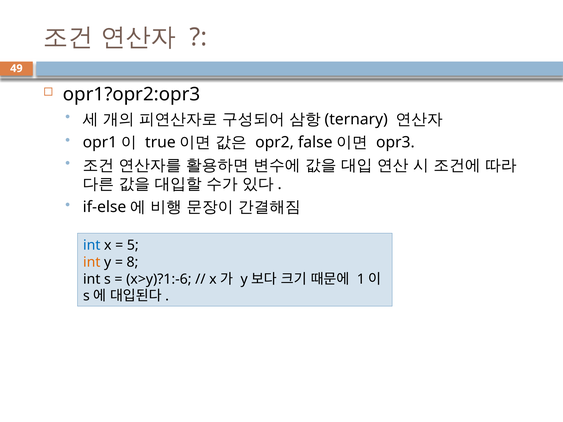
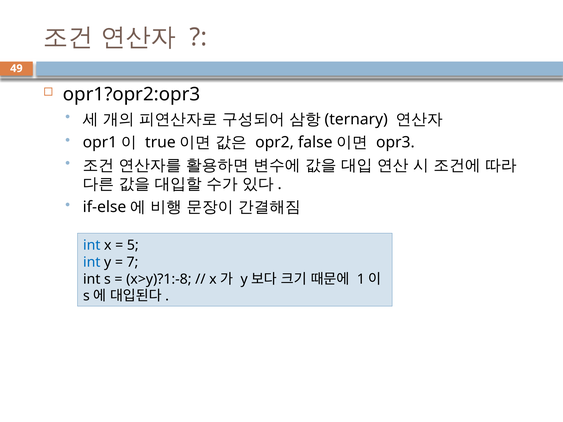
int colour: orange -> blue (92, 262)
8: 8 -> 7 (132, 262)
x>y)?1:-6: x>y)?1:-6 -> x>y)?1:-8 (159, 279)
